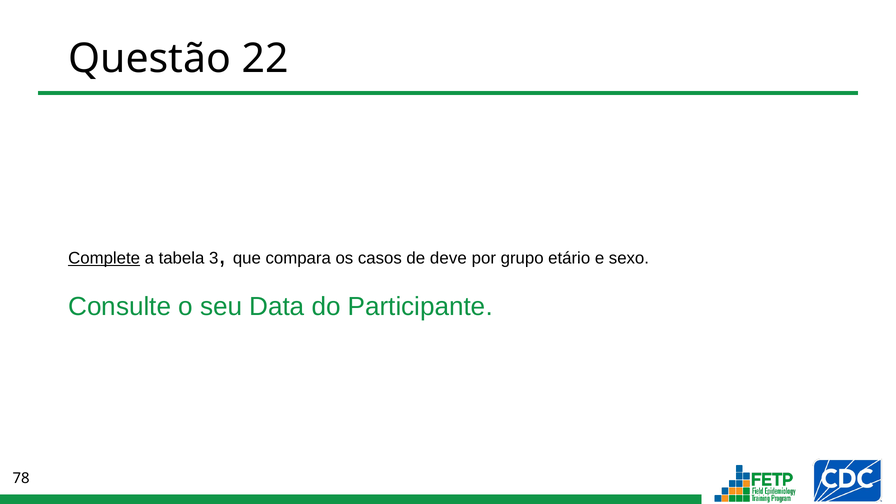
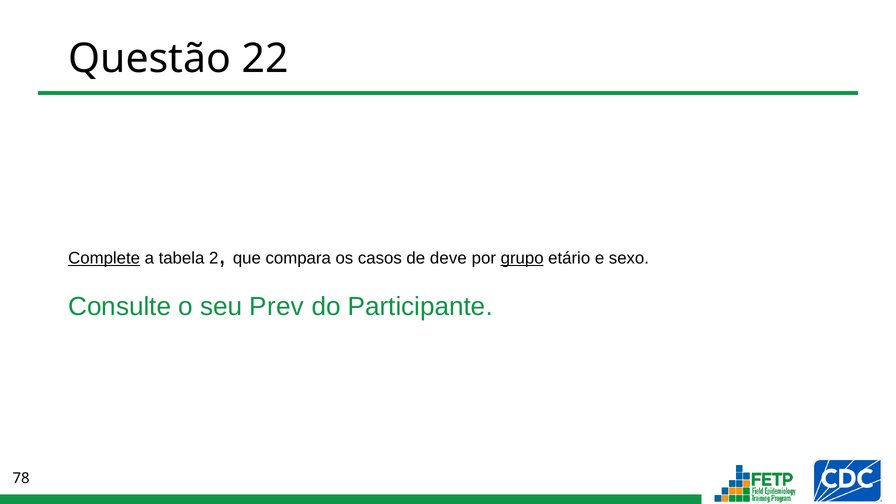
3: 3 -> 2 (214, 258)
grupo underline: none -> present (522, 258)
Data: Data -> Prev (277, 307)
